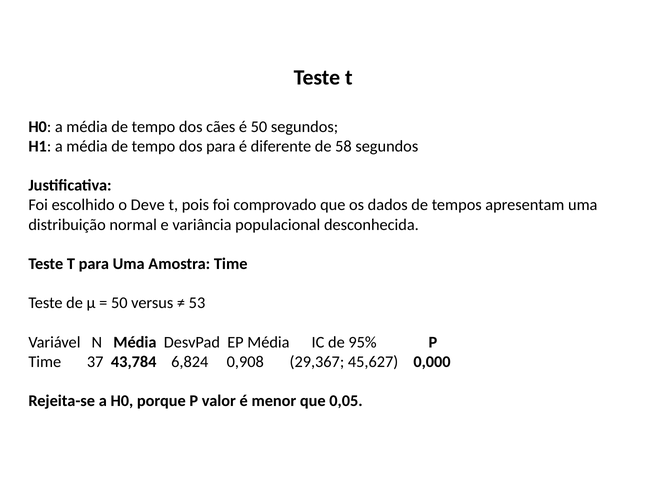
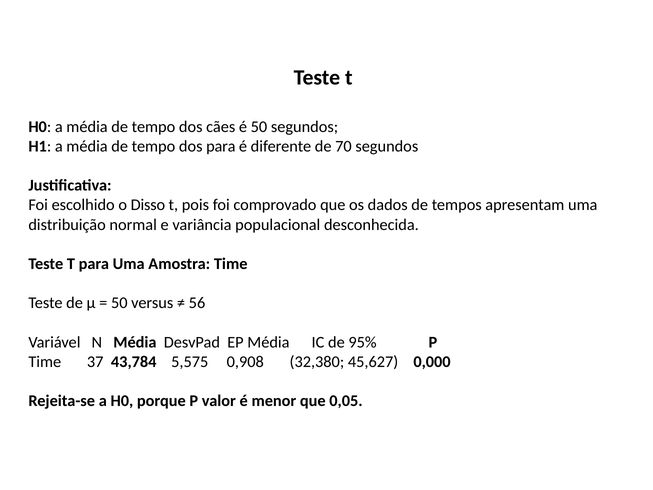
58: 58 -> 70 (343, 146)
Deve: Deve -> Disso (148, 205)
53: 53 -> 56 (197, 303)
6,824: 6,824 -> 5,575 (190, 362)
29,367: 29,367 -> 32,380 (317, 362)
